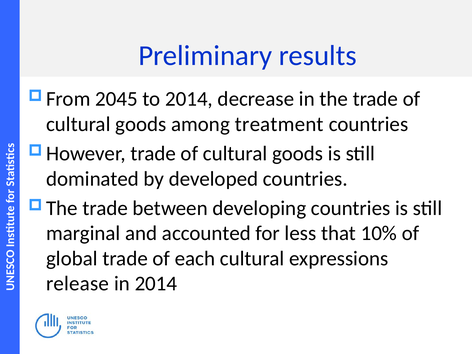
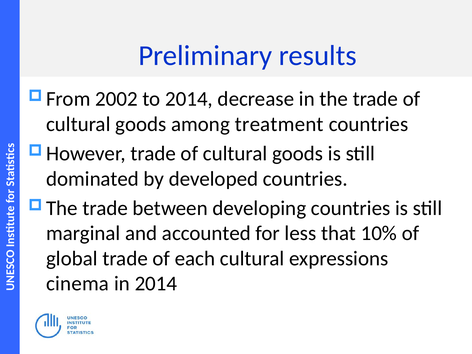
2045: 2045 -> 2002 (116, 99)
release: release -> cinema (78, 284)
